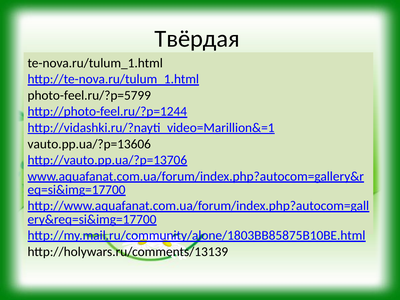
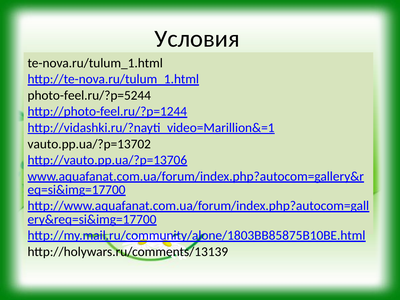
Твёрдая: Твёрдая -> Условия (197, 39)
photo-feel.ru/?p=5799: photo-feel.ru/?p=5799 -> photo-feel.ru/?p=5244 (89, 96)
vauto.pp.ua/?p=13606: vauto.pp.ua/?p=13606 -> vauto.pp.ua/?p=13702 (89, 144)
